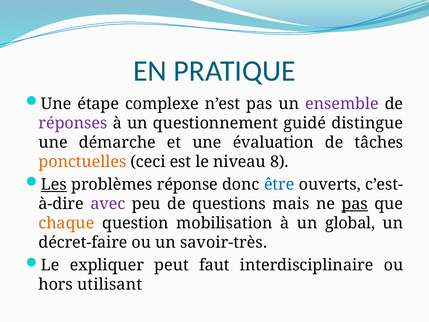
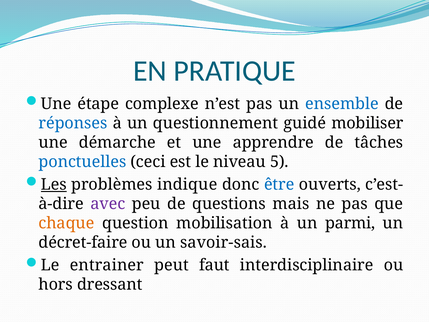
ensemble colour: purple -> blue (342, 104)
réponses colour: purple -> blue (73, 123)
distingue: distingue -> mobiliser (367, 123)
évaluation: évaluation -> apprendre (273, 142)
ponctuelles colour: orange -> blue (82, 162)
8: 8 -> 5 (279, 162)
réponse: réponse -> indique (187, 184)
pas underline: present -> none (355, 204)
global: global -> parmi (350, 223)
savoir-très: savoir-très -> savoir-sais (224, 242)
expliquer: expliquer -> entrainer (107, 265)
utilisant: utilisant -> dressant (110, 284)
